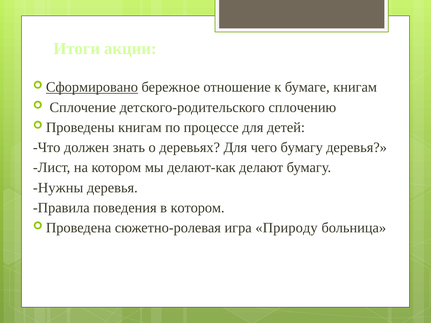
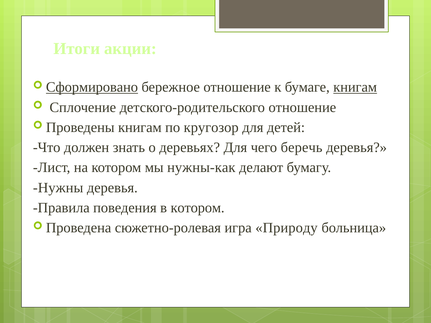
книгам underline: none -> present (355, 87)
детского-родительского сплочению: сплочению -> отношение (302, 107)
процессе: процессе -> кругозор (211, 127)
чего бумагу: бумагу -> беречь (302, 148)
делают-как: делают-как -> нужны-как (201, 168)
